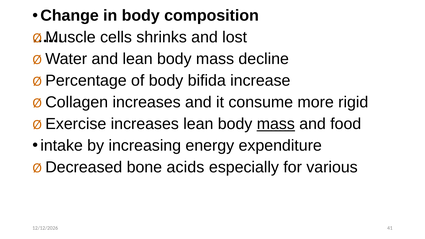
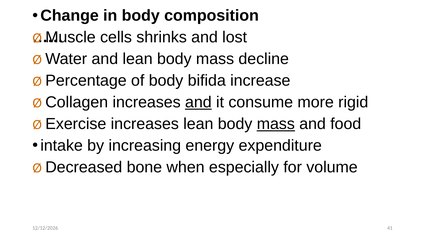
and underline: none -> present (198, 102)
acids: acids -> when (186, 167)
various: various -> volume (332, 167)
